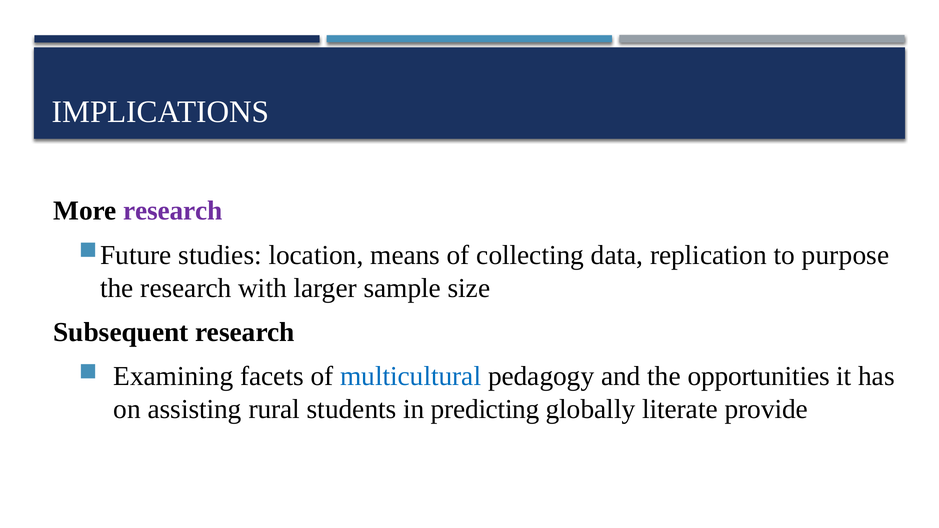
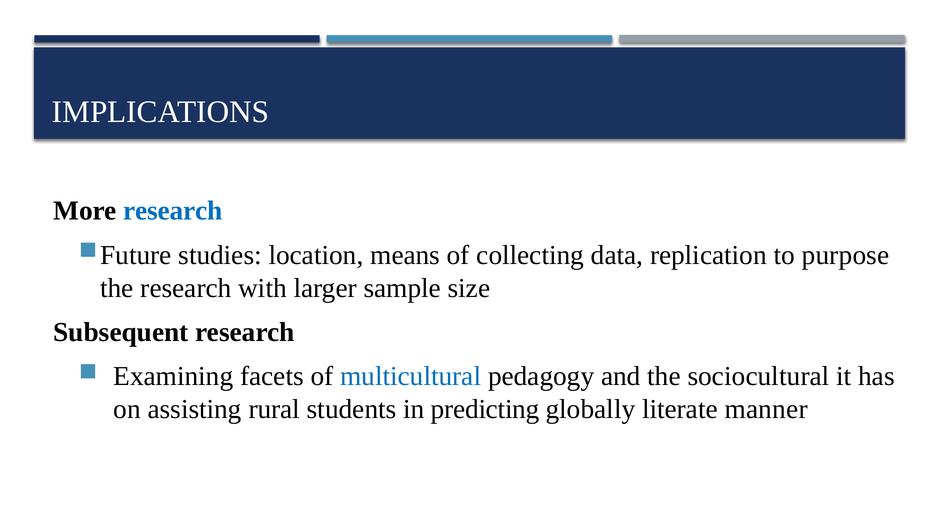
research colour: purple -> blue (173, 211)
opportunities: opportunities -> sociocultural (758, 377)
provide: provide -> manner (766, 409)
